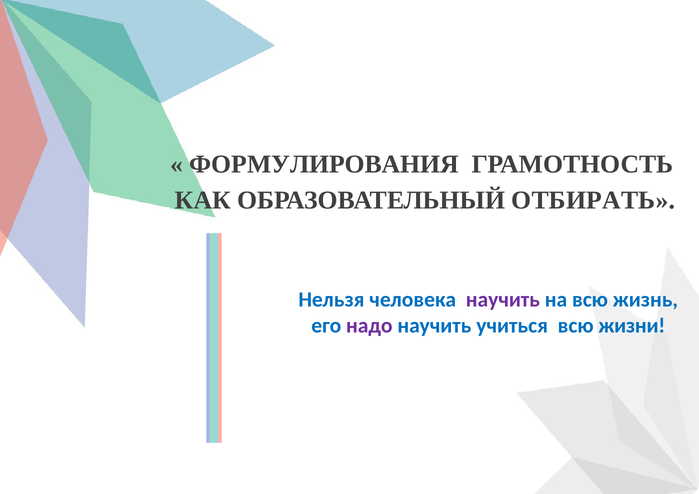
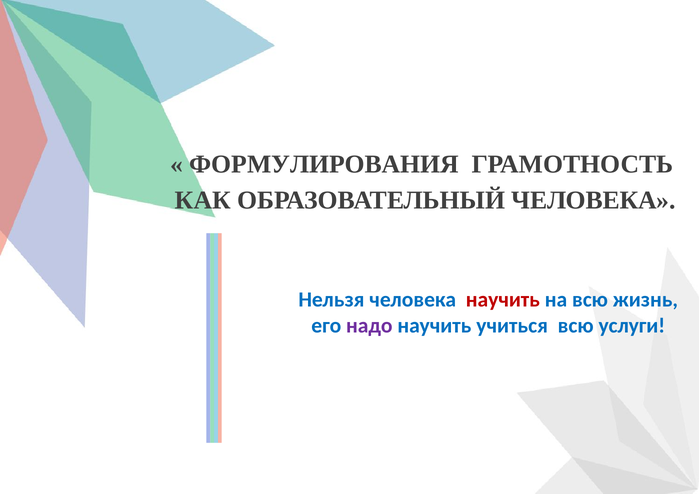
ОБРАЗОВАТЕЛЬНЫЙ ОТБИРАТЬ: ОТБИРАТЬ -> ЧЕЛОВЕКА (593, 201)
научить colour: purple -> red (503, 300)
жизни: жизни -> услуги (632, 326)
